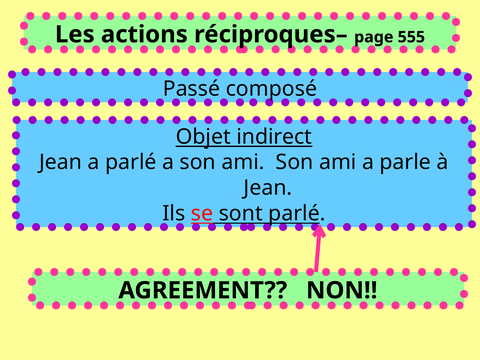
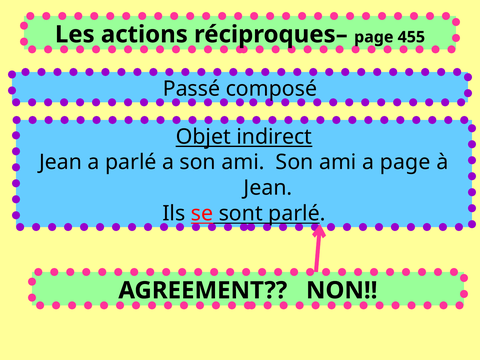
555: 555 -> 455 (411, 37)
a parle: parle -> page (405, 162)
